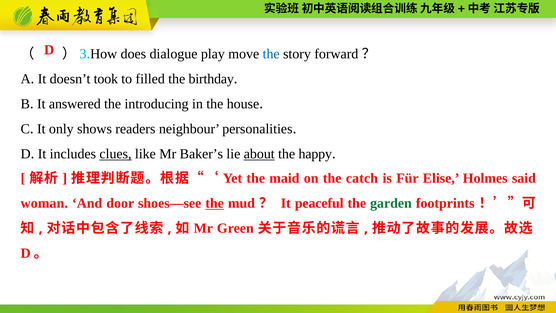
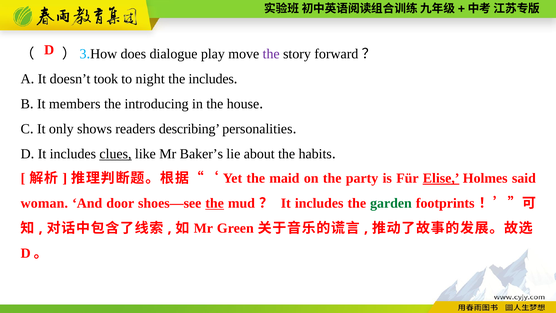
the colour: blue -> purple (271, 54)
filled: filled -> night (150, 79)
the birthday: birthday -> includes (211, 79)
answered: answered -> members (75, 104)
neighbour: neighbour -> describing (189, 129)
about underline: present -> none (259, 154)
happy: happy -> habits (315, 154)
catch: catch -> party (362, 178)
Elise underline: none -> present (441, 178)
peaceful: peaceful -> includes (319, 203)
